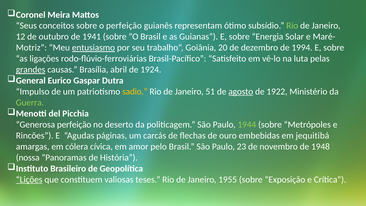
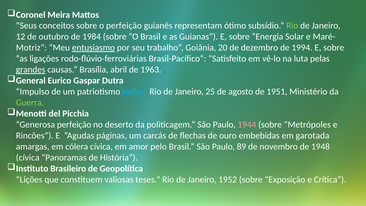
1941: 1941 -> 1984 (92, 37)
1924: 1924 -> 1963 (151, 70)
sadio colour: yellow -> light blue (135, 92)
51: 51 -> 25 (210, 92)
agosto underline: present -> none (241, 92)
1922: 1922 -> 1951 (277, 92)
1944 colour: light green -> pink (247, 125)
jequitibá: jequitibá -> garotada (312, 136)
23: 23 -> 89 (241, 146)
nossa: nossa -> cívica (28, 157)
Lições underline: present -> none (29, 179)
1955: 1955 -> 1952 (228, 179)
